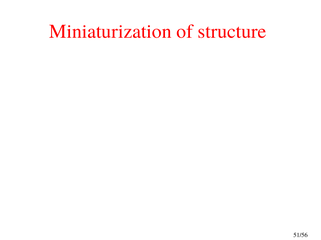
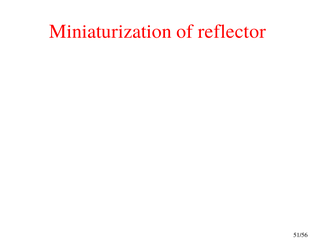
of structure: structure -> reflector (232, 31)
